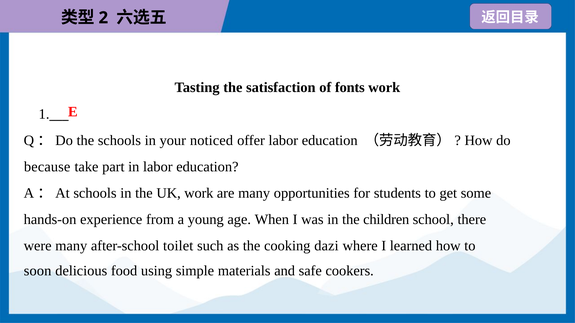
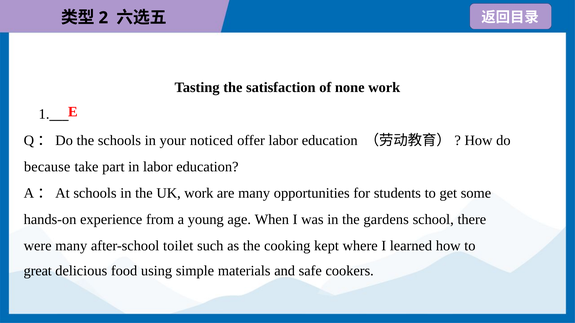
fonts: fonts -> none (350, 88)
children: children -> gardens (386, 220)
dazi: dazi -> kept (326, 246)
soon: soon -> great (38, 271)
